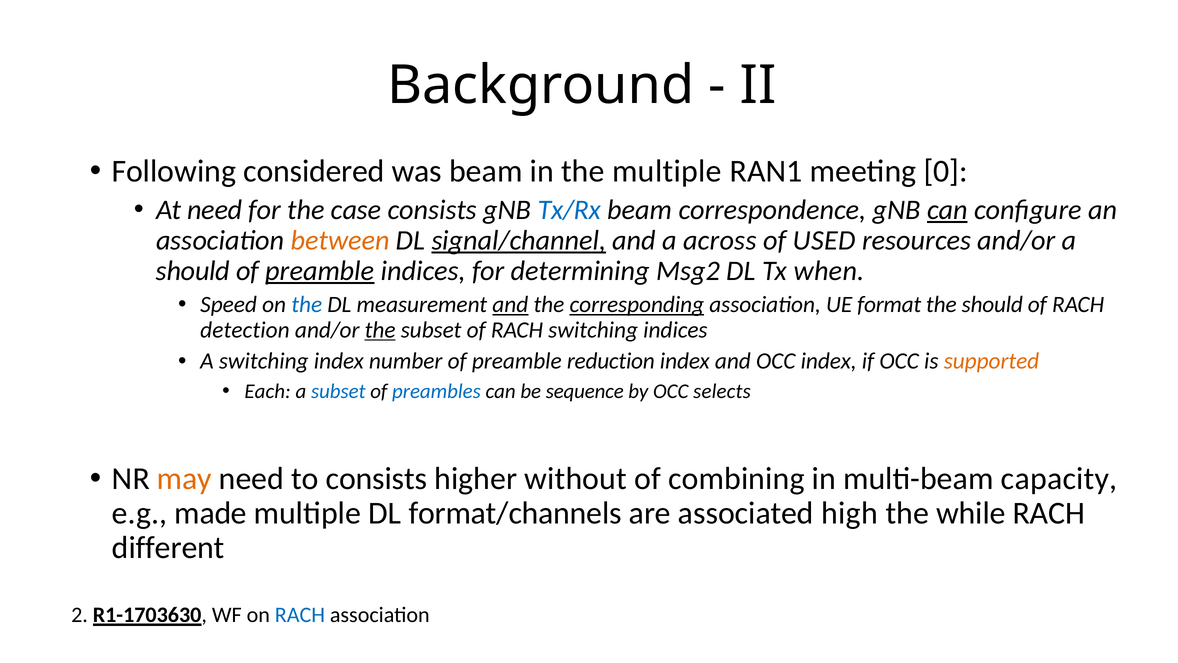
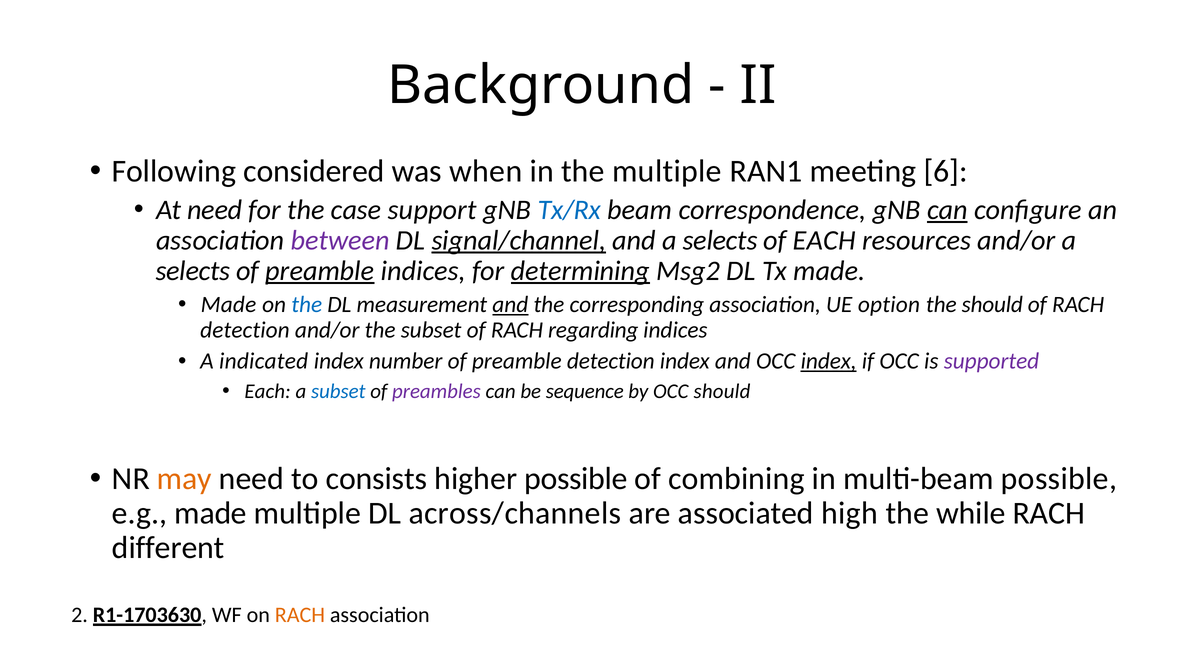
was beam: beam -> when (486, 171)
0: 0 -> 6 (946, 171)
case consists: consists -> support (432, 210)
between colour: orange -> purple (340, 240)
and a across: across -> selects (720, 240)
of USED: USED -> EACH (824, 240)
should: should -> selects (193, 271)
determining underline: none -> present (580, 271)
Tx when: when -> made (829, 271)
Speed: Speed -> Made (228, 305)
corresponding underline: present -> none (637, 305)
format: format -> option (889, 305)
the underline: present -> none (380, 330)
RACH switching: switching -> regarding (593, 330)
A switching: switching -> indicated (264, 361)
preamble reduction: reduction -> detection (611, 361)
index underline: none -> present (829, 361)
supported colour: orange -> purple (991, 361)
preambles colour: blue -> purple (436, 391)
OCC selects: selects -> should (722, 391)
higher without: without -> possible (576, 478)
multi-beam capacity: capacity -> possible (1059, 478)
format/channels: format/channels -> across/channels (515, 513)
RACH colour: blue -> orange (300, 615)
